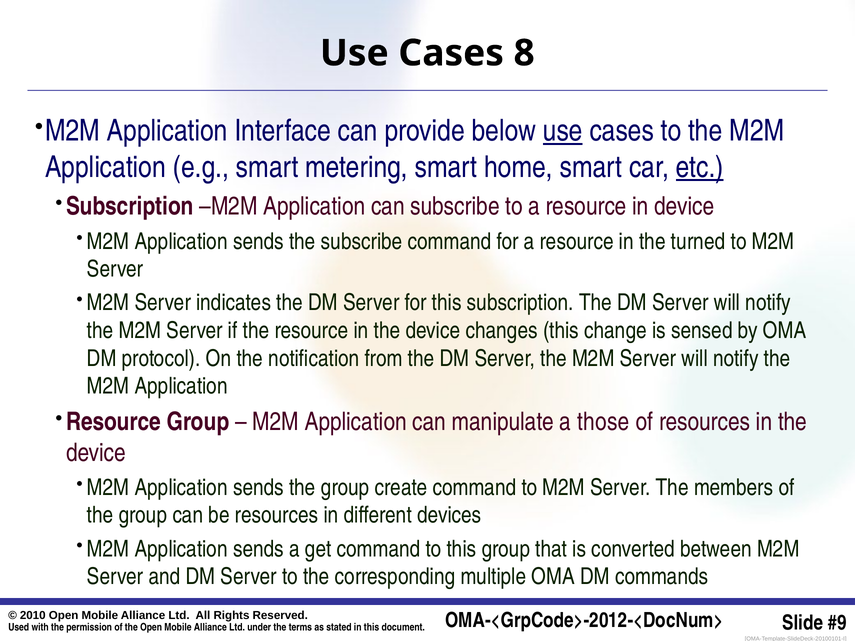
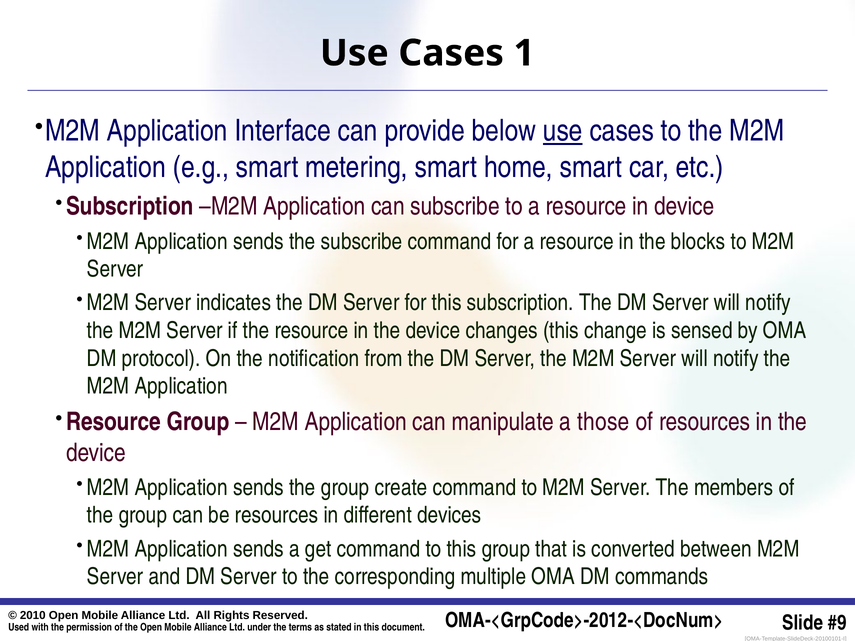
8: 8 -> 1 (524, 53)
etc underline: present -> none (700, 167)
turned: turned -> blocks (698, 242)
